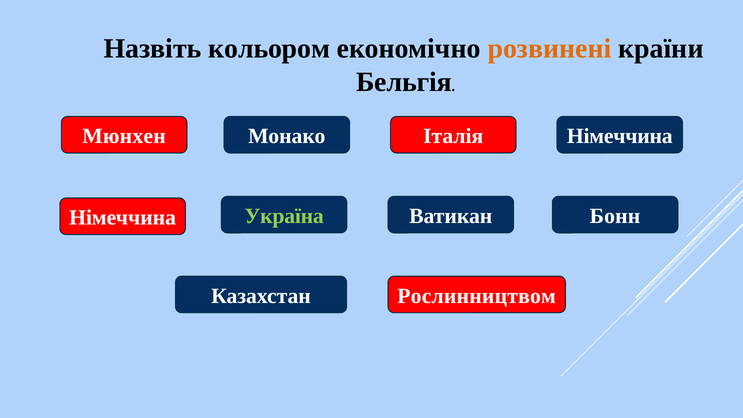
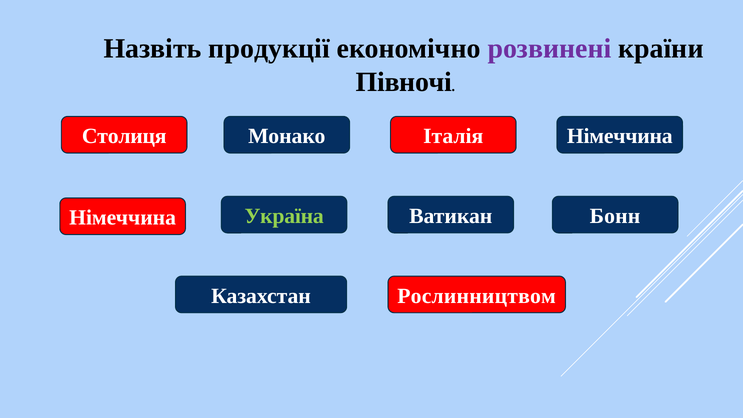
кольором: кольором -> продукції (269, 49)
розвинені colour: orange -> purple (549, 49)
Бельгія: Бельгія -> Півночі (404, 82)
Мюнхен: Мюнхен -> Столиця (124, 136)
